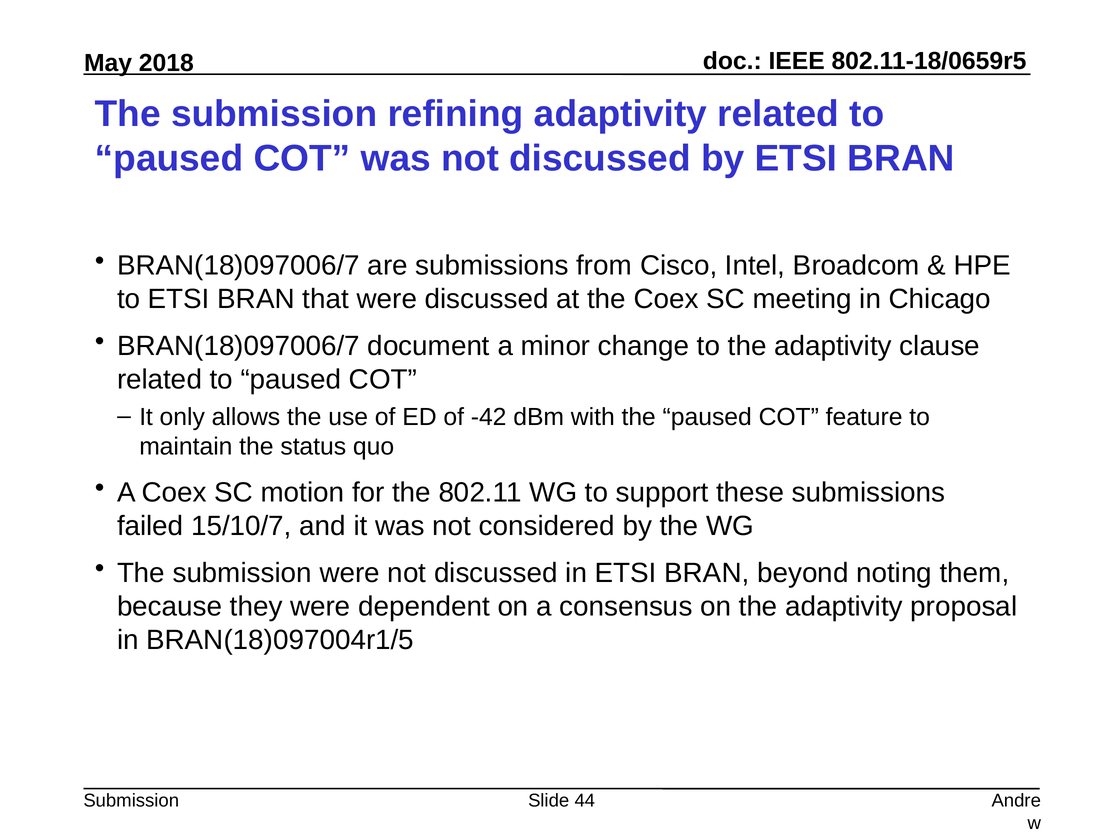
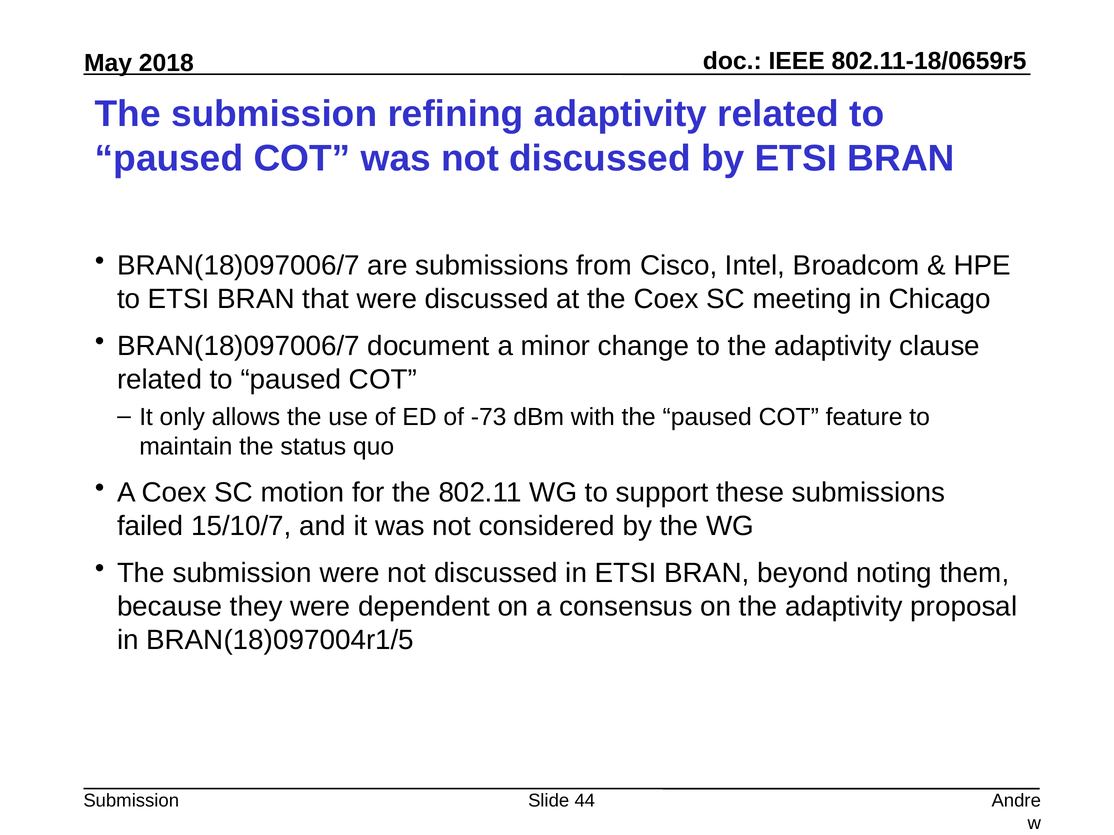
-42: -42 -> -73 (489, 417)
